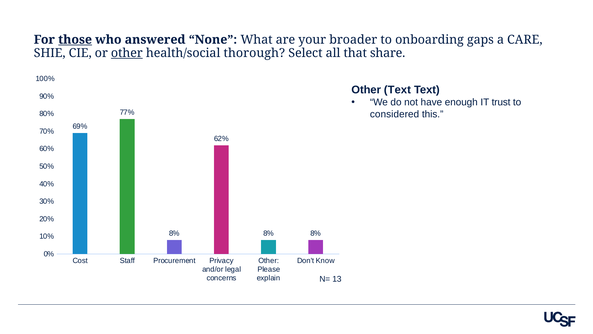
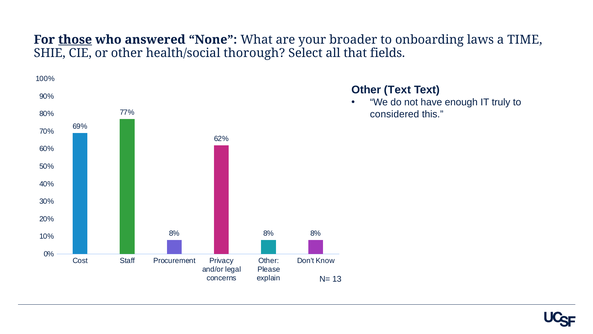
gaps: gaps -> laws (480, 40)
CARE: CARE -> TIME (525, 40)
other underline: present -> none (127, 53)
share: share -> fields (388, 53)
trust: trust -> truly (501, 102)
